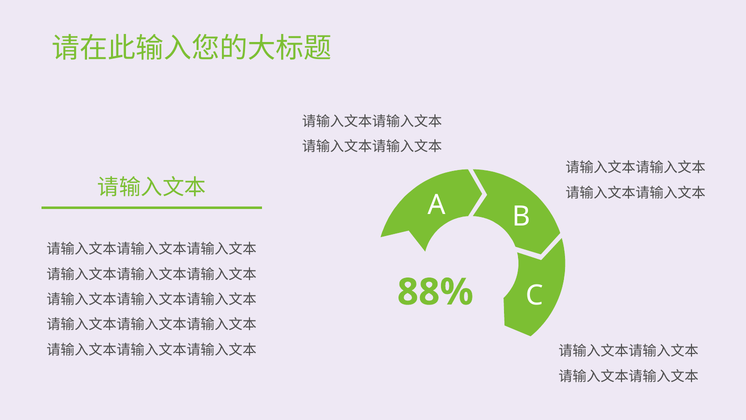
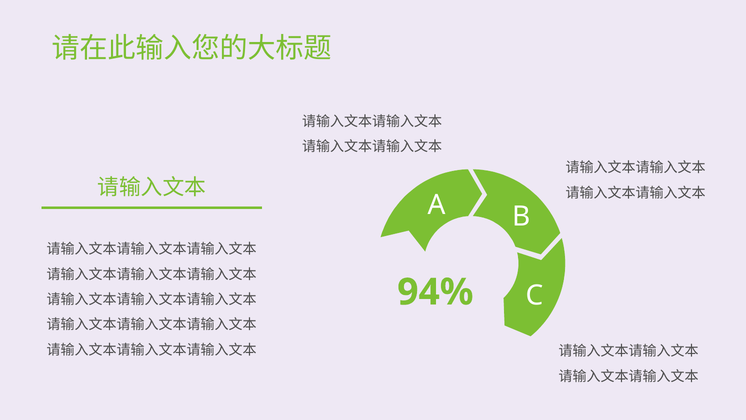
88%: 88% -> 94% (435, 292)
